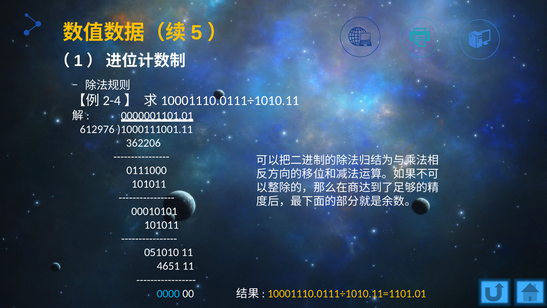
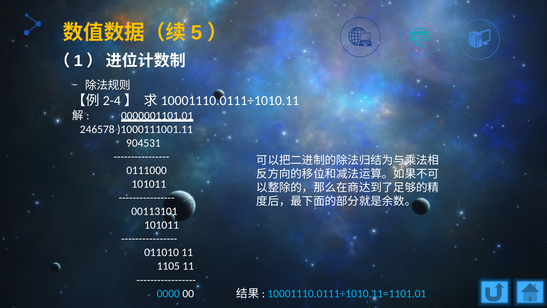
612976: 612976 -> 246578 (97, 129)
362206: 362206 -> 904531 (143, 143)
00010101: 00010101 -> 00113101 (154, 211)
051010: 051010 -> 011010 (162, 252)
4651: 4651 -> 1105 (168, 266)
10001110.0111÷1010.11=1101.01 colour: yellow -> light blue (347, 293)
